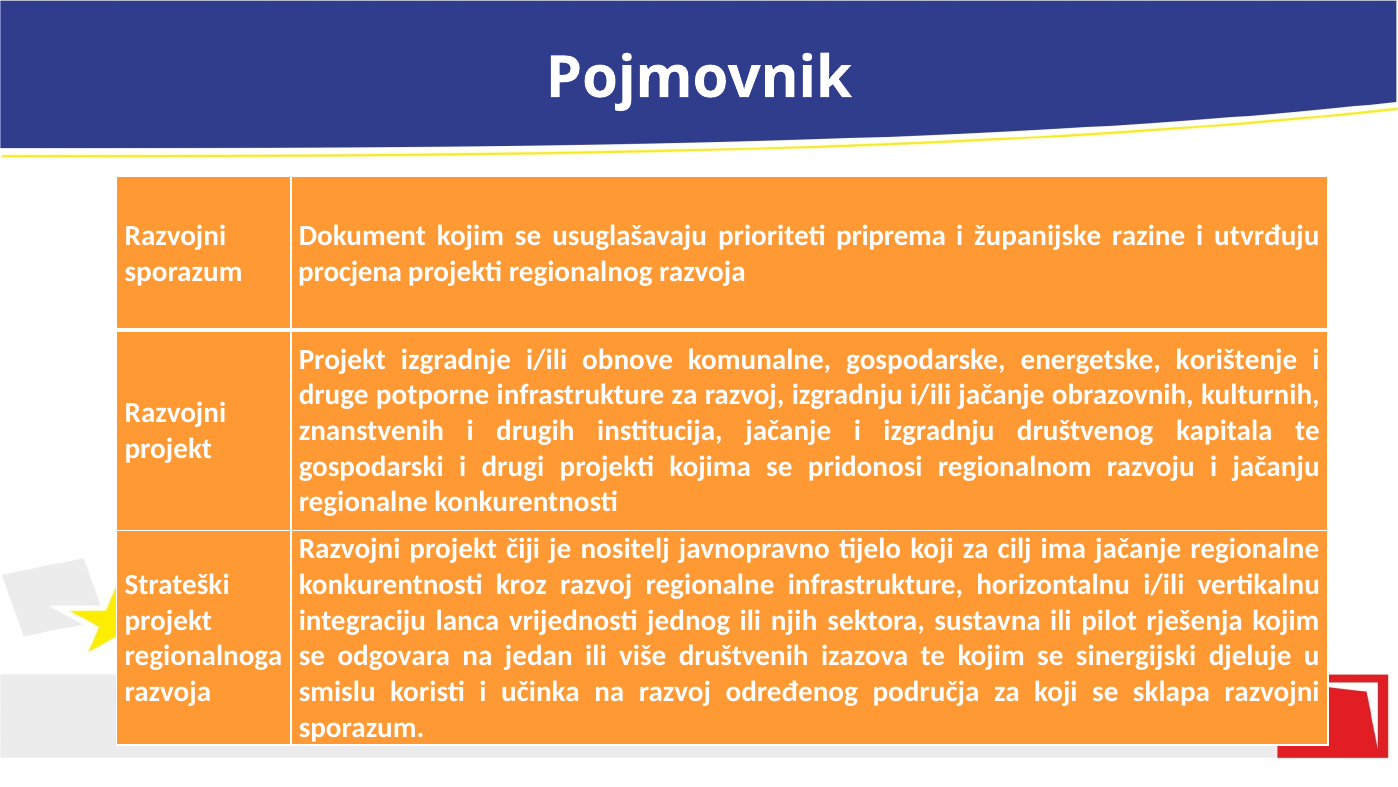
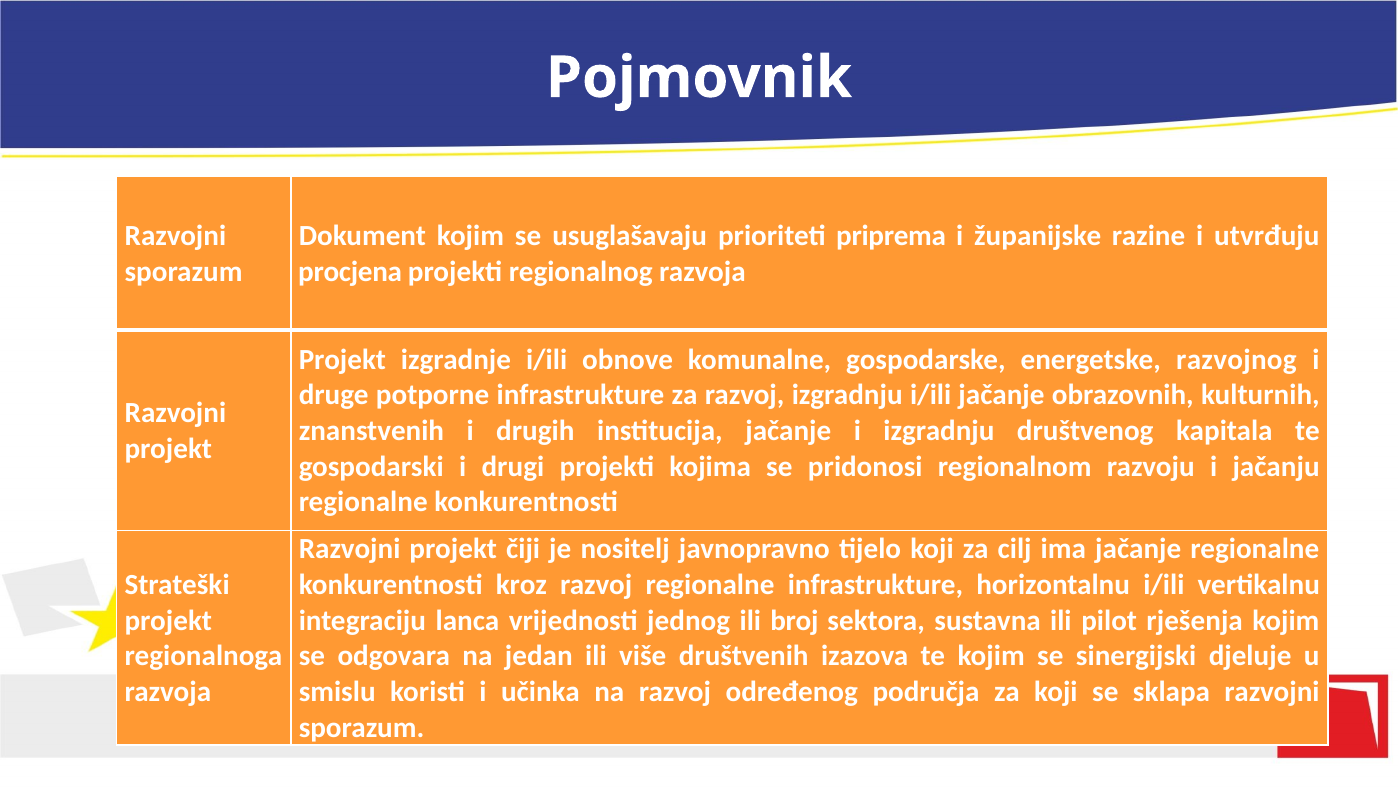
korištenje: korištenje -> razvojnog (1236, 359)
njih: njih -> broj (794, 620)
